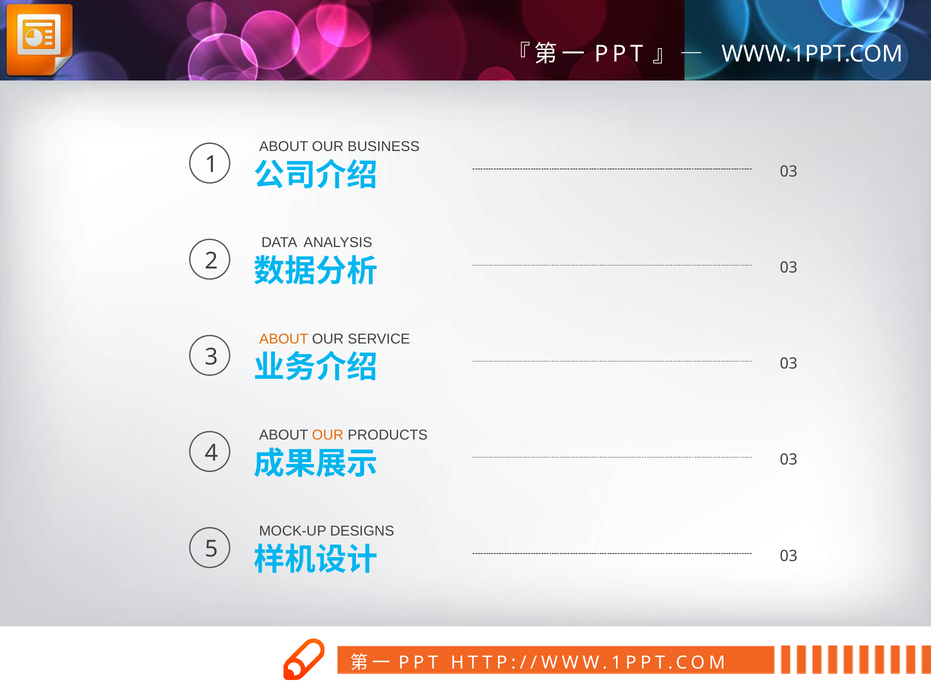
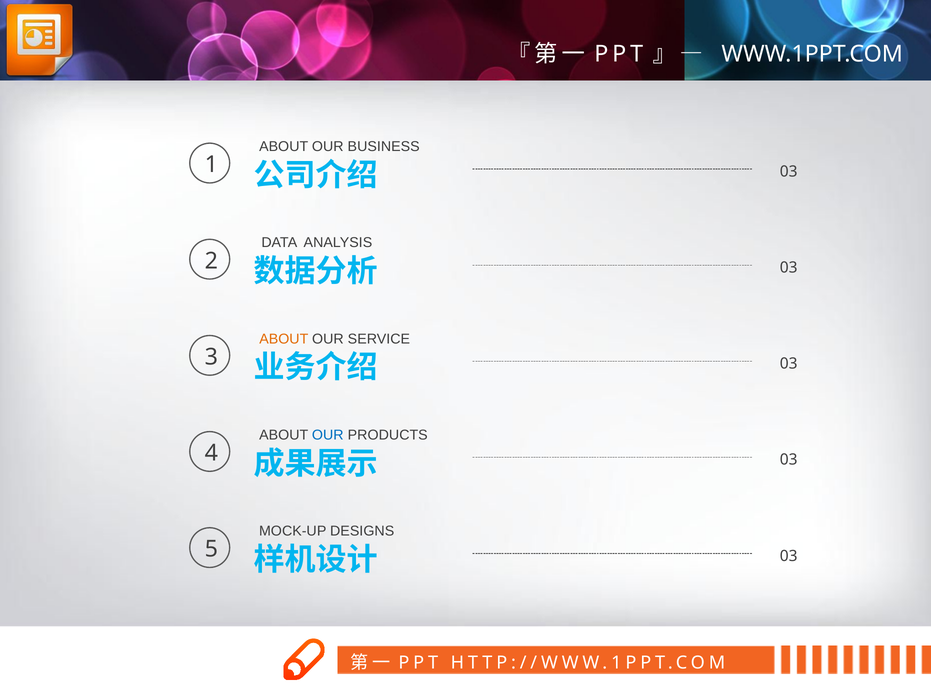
OUR colour: orange -> blue (328, 435)
